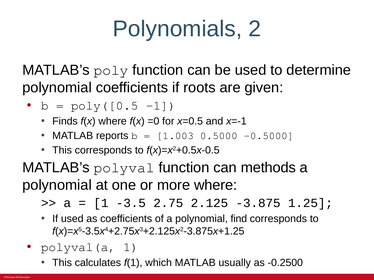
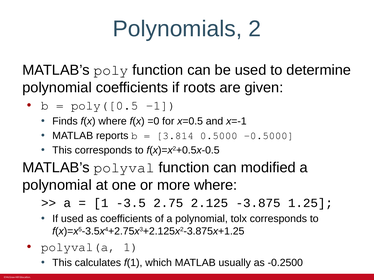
1.003: 1.003 -> 3.814 (175, 136)
methods: methods -> modified (268, 168)
find: find -> tolx (239, 219)
